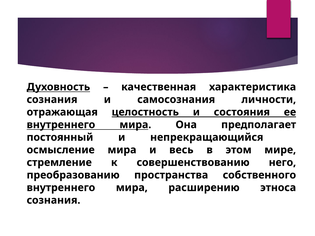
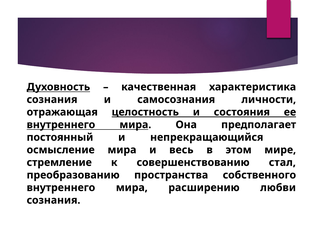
него: него -> стал (282, 163)
этноса: этноса -> любви (278, 188)
